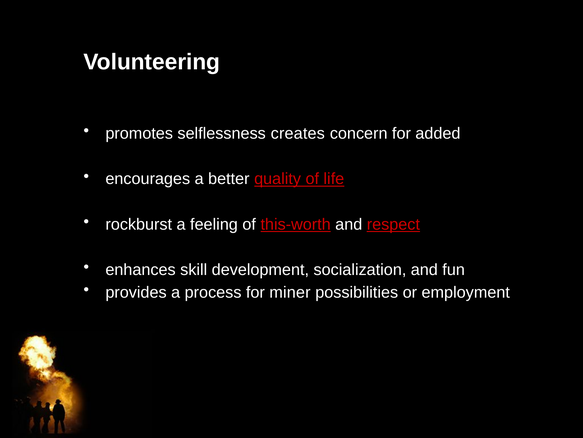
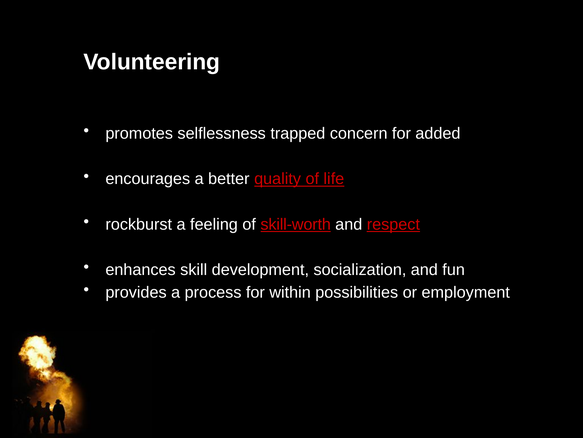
creates: creates -> trapped (298, 133)
this-worth: this-worth -> skill-worth (296, 224)
miner: miner -> within (290, 292)
